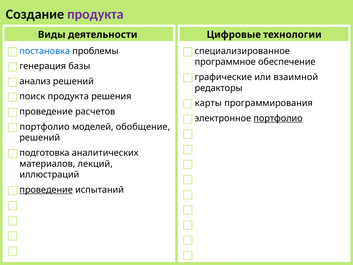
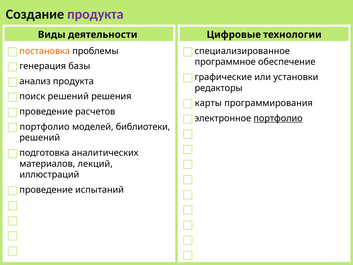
постановка colour: blue -> orange (45, 51)
взаимной: взаимной -> установки (296, 77)
анализ решений: решений -> продукта (73, 81)
поиск продукта: продукта -> решений (68, 96)
обобщение: обобщение -> библиотеки (143, 127)
проведение underline: present -> none (46, 190)
